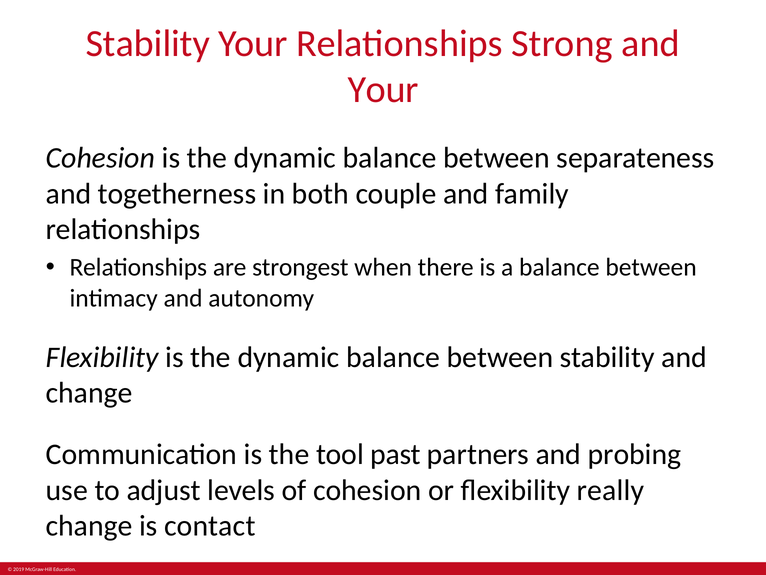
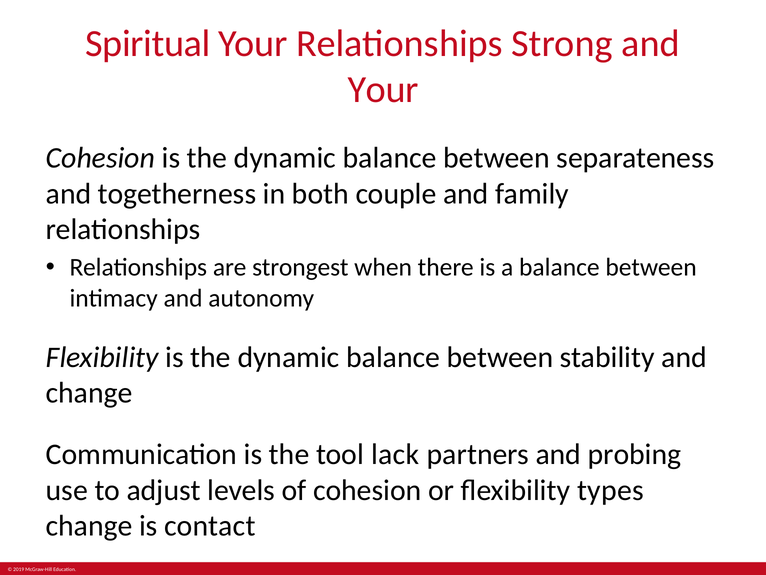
Stability: Stability -> Spiritual (148, 44)
past: past -> lack (395, 454)
really: really -> types (610, 490)
